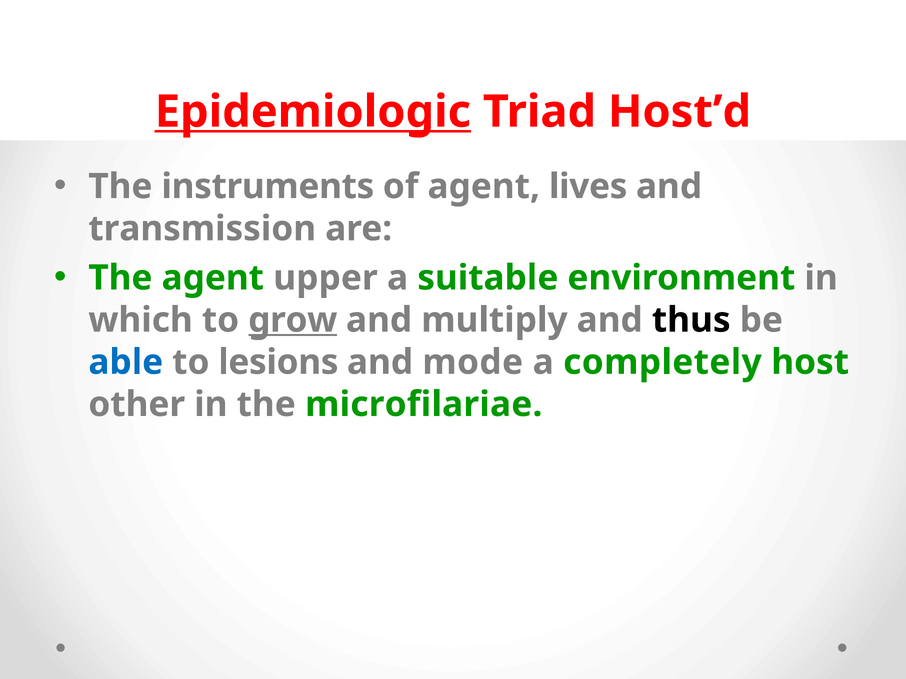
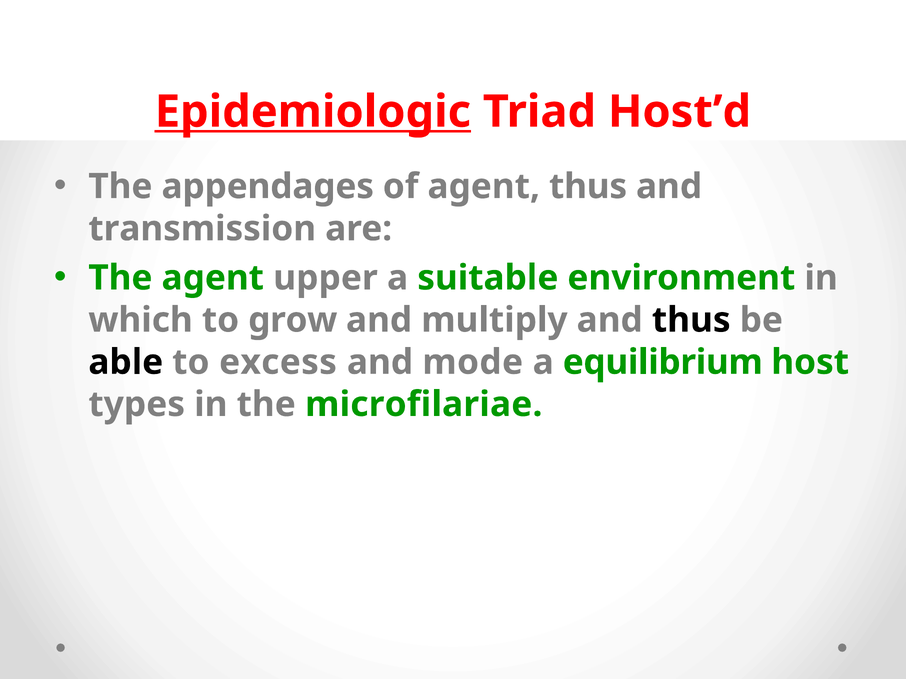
instruments: instruments -> appendages (268, 187)
agent lives: lives -> thus (588, 187)
grow underline: present -> none (293, 320)
able colour: blue -> black (126, 362)
lesions: lesions -> excess (278, 362)
completely: completely -> equilibrium (663, 362)
other: other -> types (137, 405)
